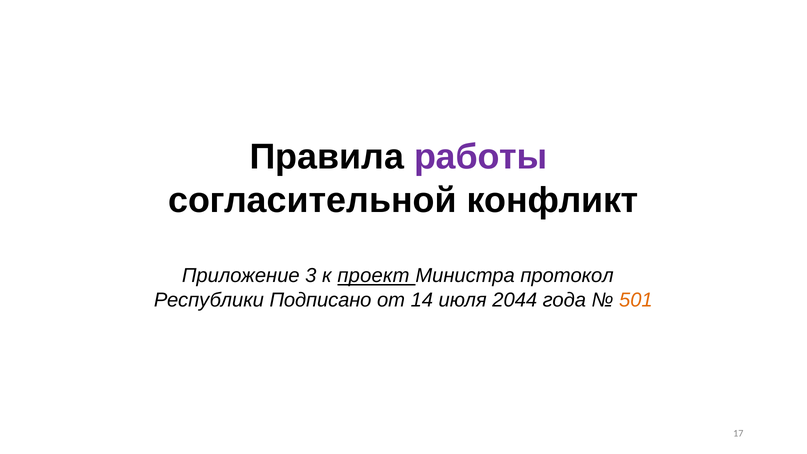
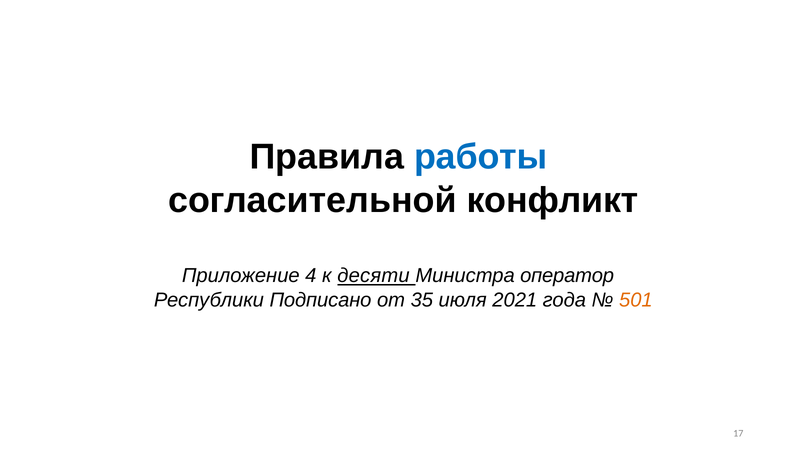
работы colour: purple -> blue (481, 157)
3: 3 -> 4 (311, 276)
проект: проект -> десяти (373, 276)
протокол: протокол -> оператор (567, 276)
14: 14 -> 35 (422, 300)
2044: 2044 -> 2021 (515, 300)
